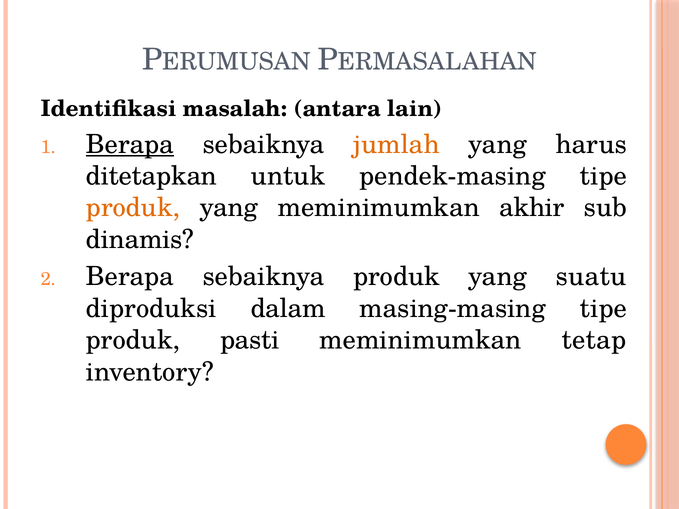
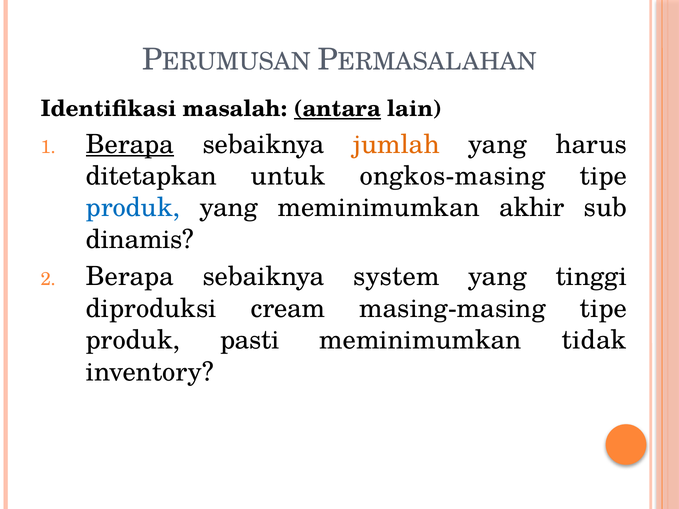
antara underline: none -> present (337, 109)
pendek-masing: pendek-masing -> ongkos-masing (452, 176)
produk colour: orange -> blue (133, 208)
sebaiknya produk: produk -> system (396, 277)
suatu: suatu -> tinggi (591, 277)
dalam: dalam -> cream (288, 309)
tetap: tetap -> tidak (594, 340)
